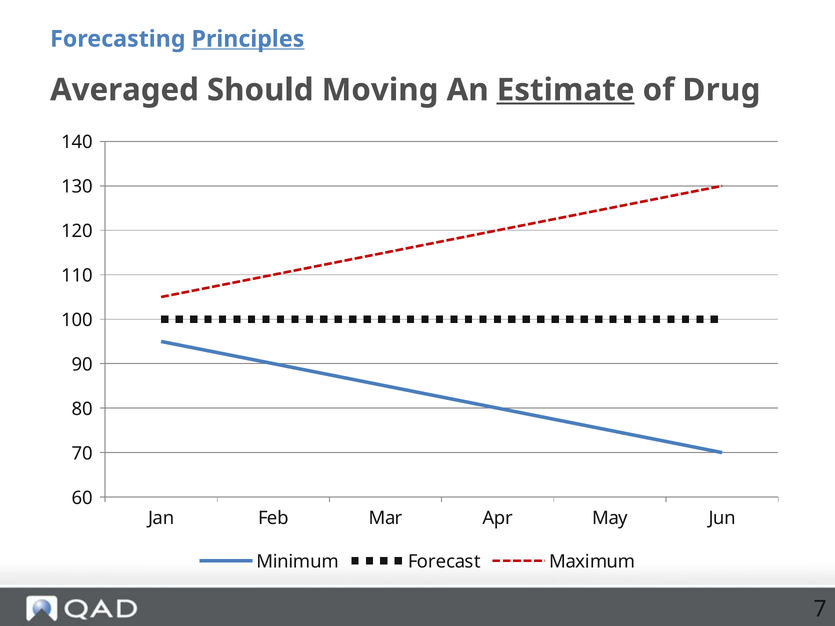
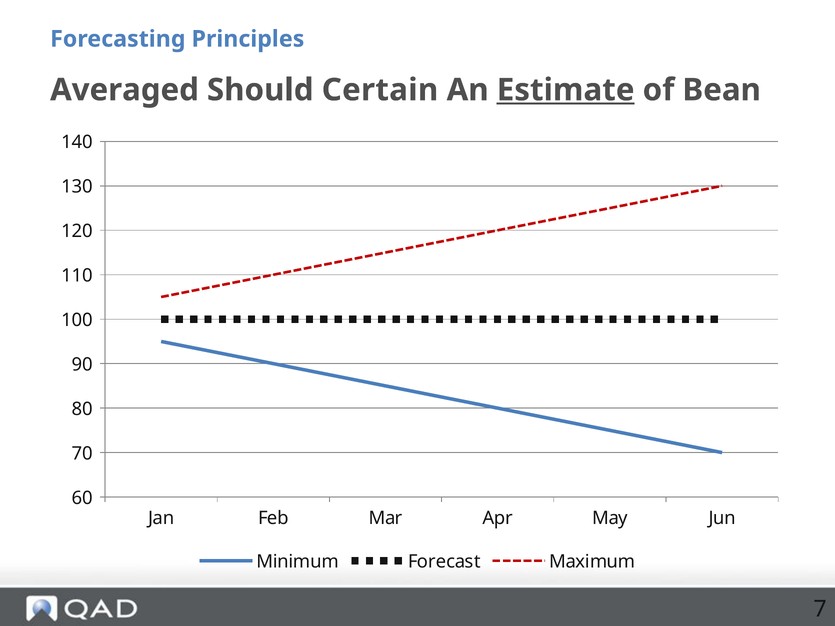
Principles underline: present -> none (248, 39)
Moving: Moving -> Certain (380, 90)
Drug: Drug -> Bean (722, 90)
